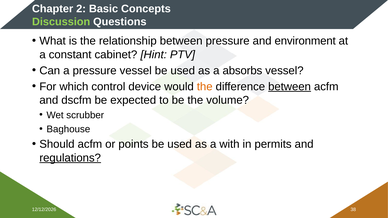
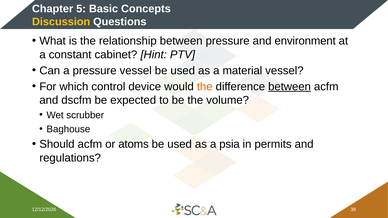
2: 2 -> 5 (81, 9)
Discussion colour: light green -> yellow (61, 22)
absorbs: absorbs -> material (242, 71)
points: points -> atoms (134, 144)
with: with -> psia (230, 144)
regulations underline: present -> none (70, 158)
